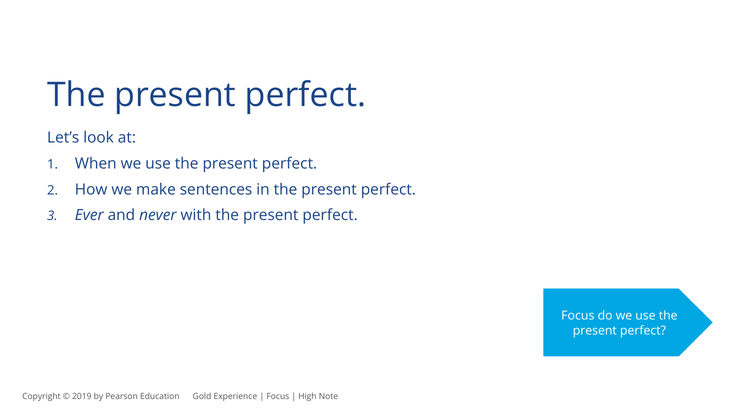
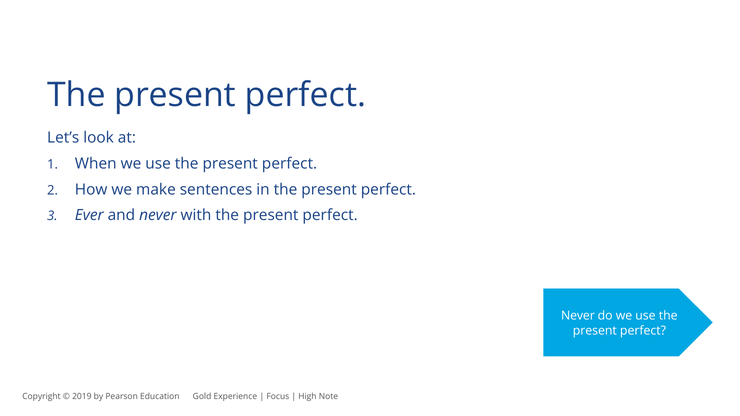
Focus: Focus -> Never (578, 316)
